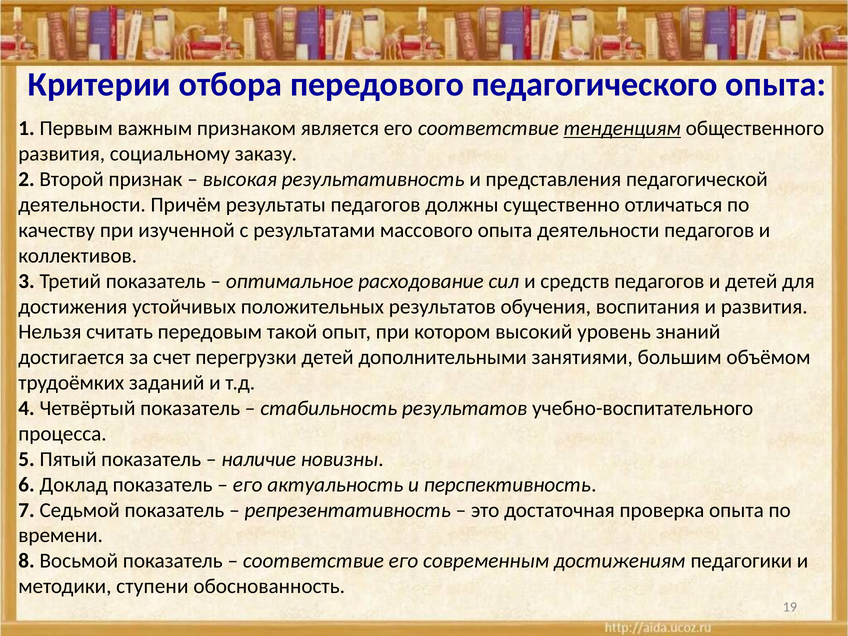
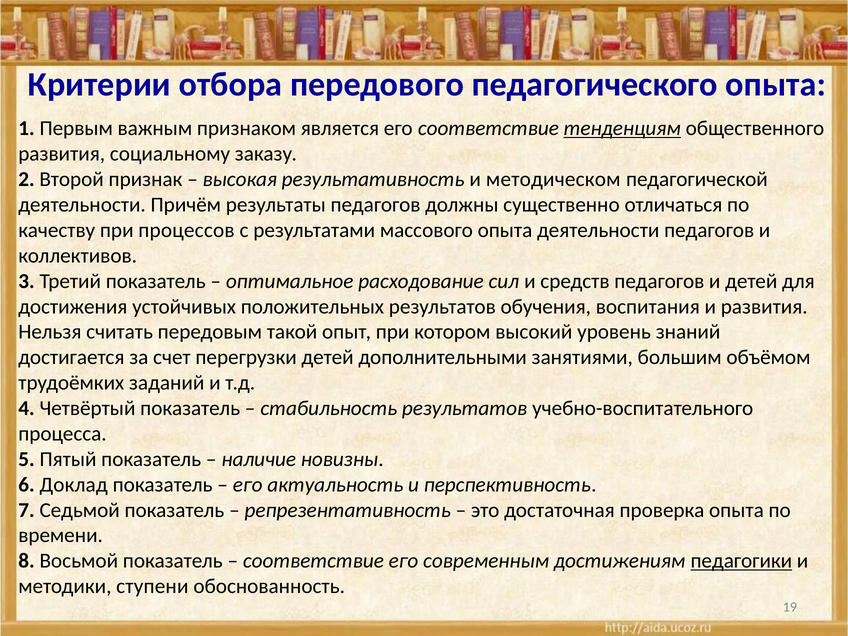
представления: представления -> методическом (553, 179)
изученной: изученной -> процессов (186, 230)
педагогики underline: none -> present (741, 561)
